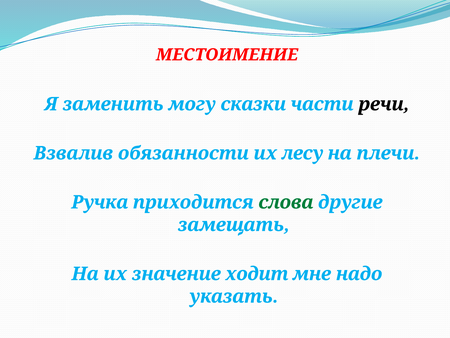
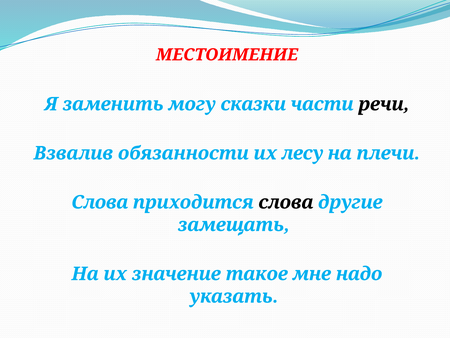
Ручка: Ручка -> Слова (100, 202)
слова colour: green -> black (286, 202)
ходит: ходит -> такое (257, 274)
